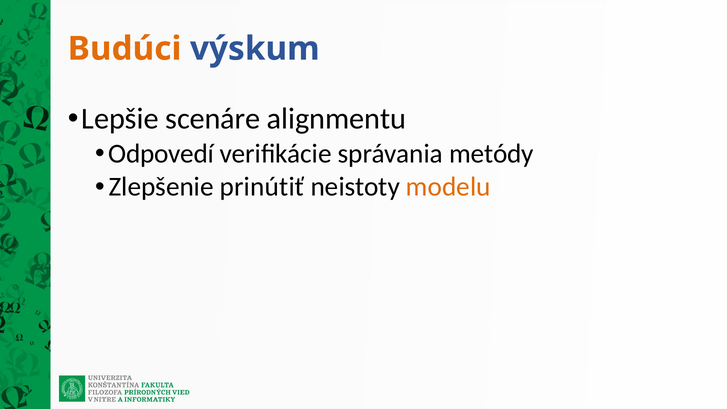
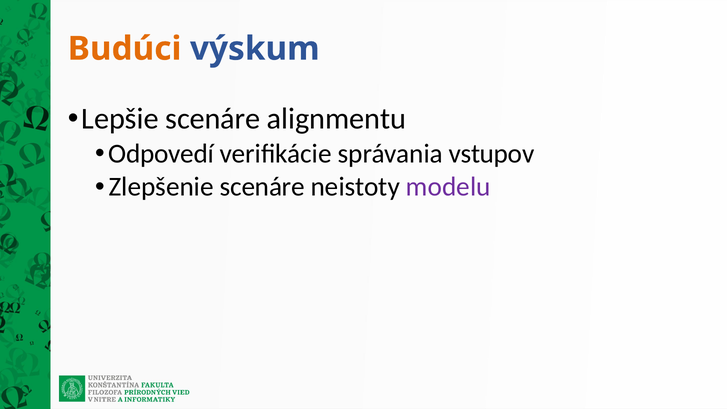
metódy: metódy -> vstupov (491, 154)
Zlepšenie prinútiť: prinútiť -> scenáre (262, 187)
modelu colour: orange -> purple (448, 187)
